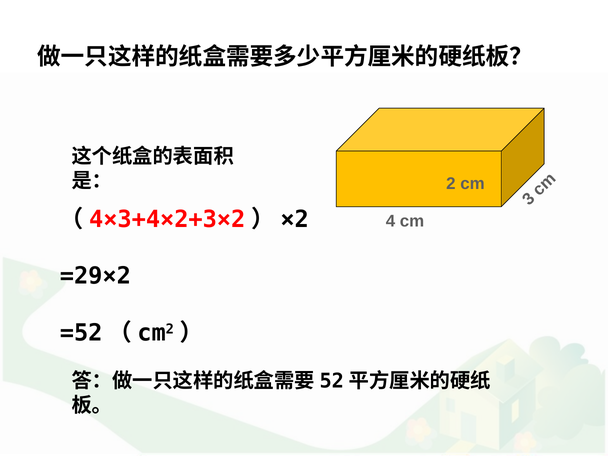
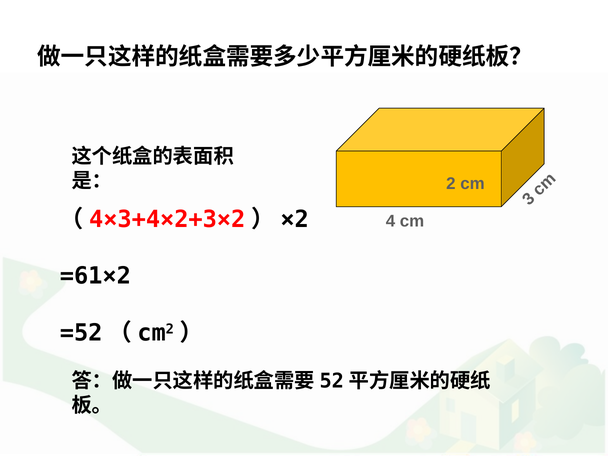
=29×2: =29×2 -> =61×2 (95, 276)
